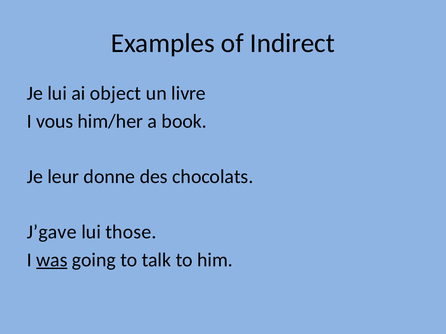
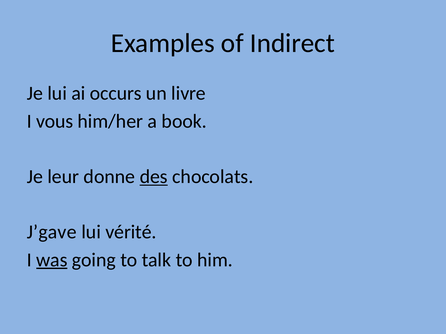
object: object -> occurs (116, 94)
des underline: none -> present (154, 177)
those: those -> vérité (131, 232)
